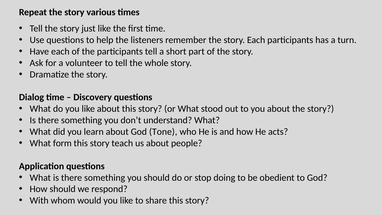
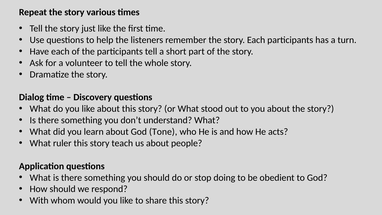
form: form -> ruler (62, 143)
